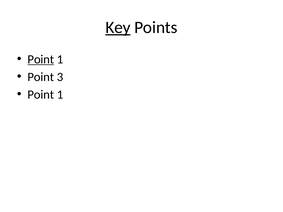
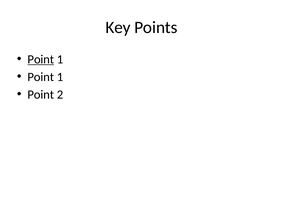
Key underline: present -> none (118, 27)
3: 3 -> 1 (60, 77)
1: 1 -> 2 (60, 95)
